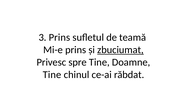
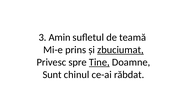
3 Prins: Prins -> Amin (60, 37)
Tine underline: none -> present (99, 62)
Tine: Tine -> Sunt (52, 75)
